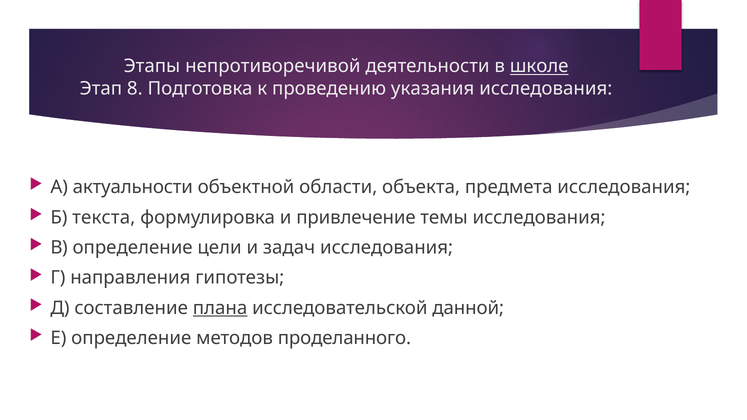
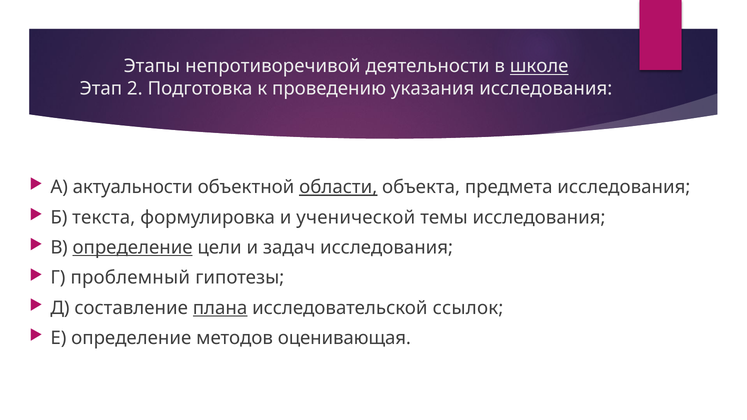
8: 8 -> 2 (135, 89)
области underline: none -> present (338, 187)
привлечение: привлечение -> ученической (356, 217)
определение underline: none -> present (133, 248)
направления: направления -> проблемный (130, 278)
данной: данной -> ссылок (468, 308)
проделанного: проделанного -> оценивающая (344, 338)
